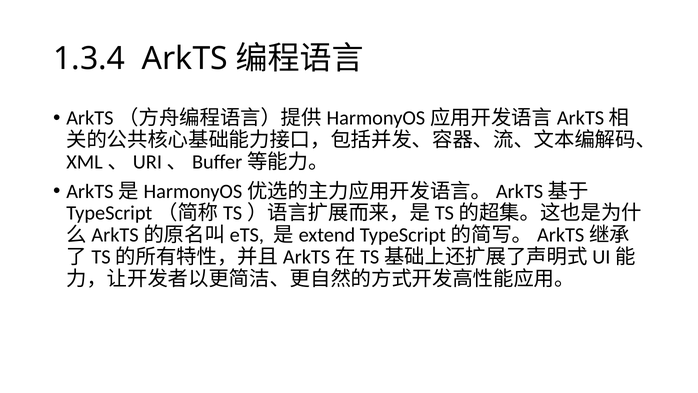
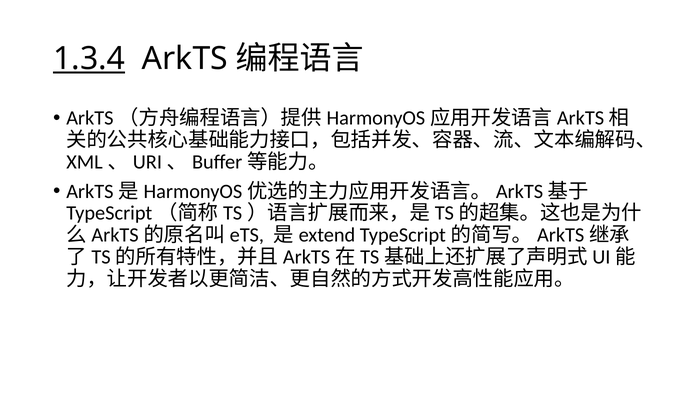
1.3.4 underline: none -> present (89, 59)
